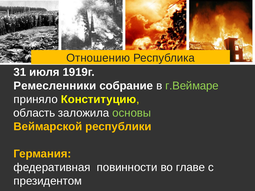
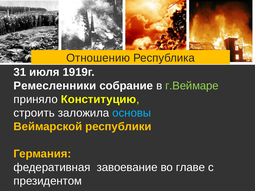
область: область -> строить (34, 113)
основы colour: light green -> light blue (132, 113)
повинности: повинности -> завоевание (127, 168)
